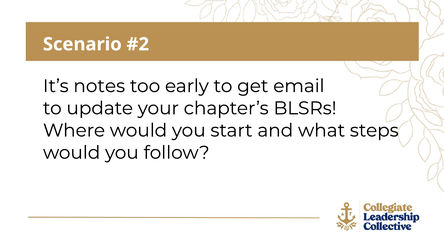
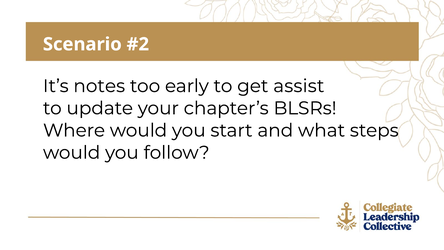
email: email -> assist (299, 86)
